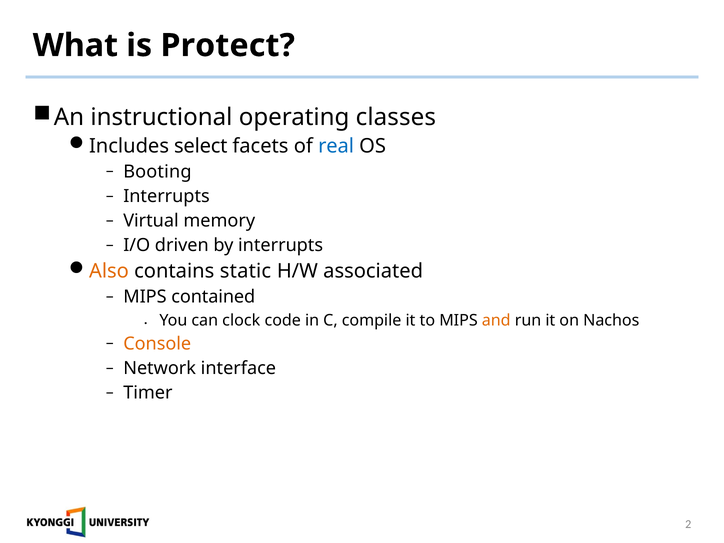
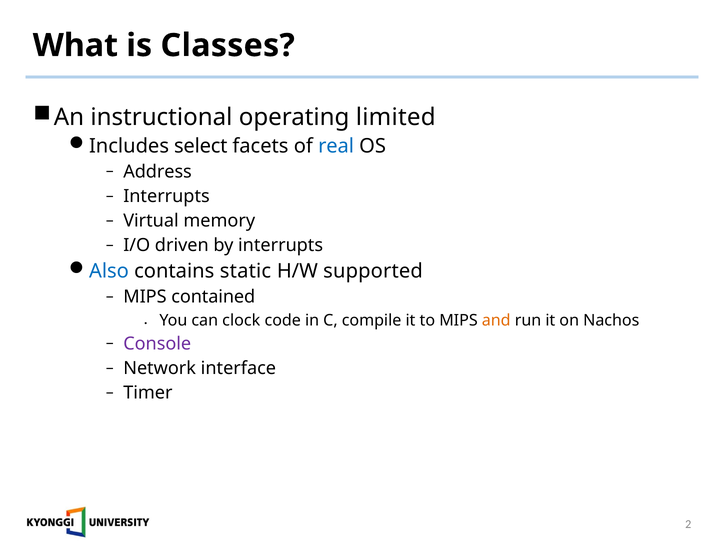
Protect: Protect -> Classes (228, 45)
classes: classes -> limited (396, 117)
Booting: Booting -> Address (158, 172)
Also colour: orange -> blue (109, 271)
associated: associated -> supported (373, 271)
Console colour: orange -> purple (157, 344)
